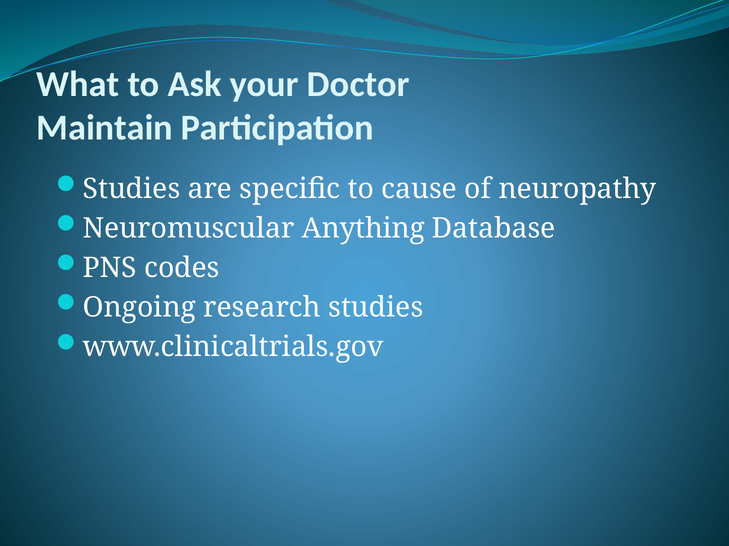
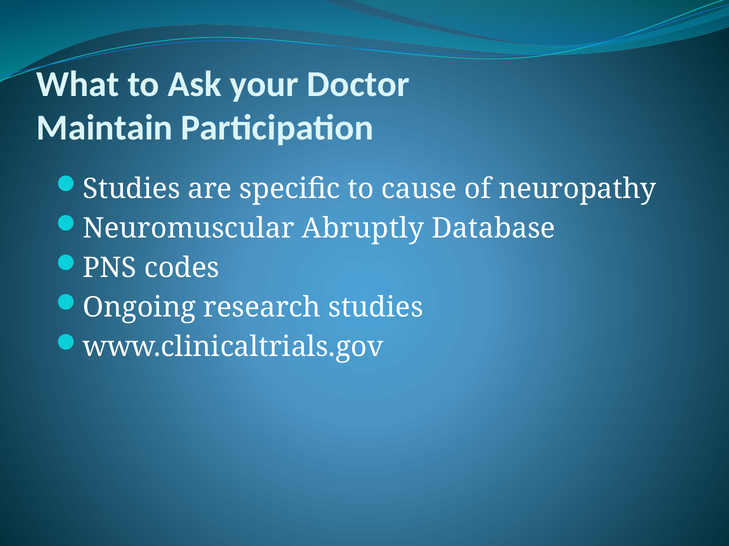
Anything: Anything -> Abruptly (363, 229)
